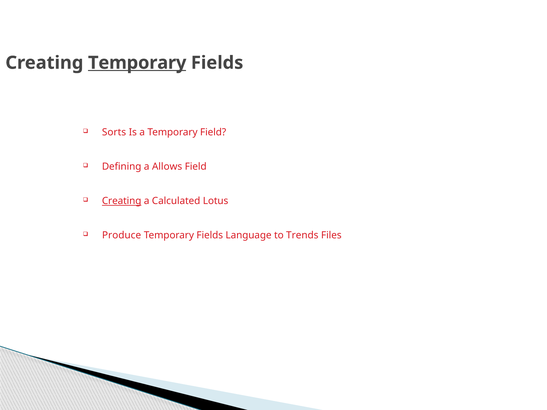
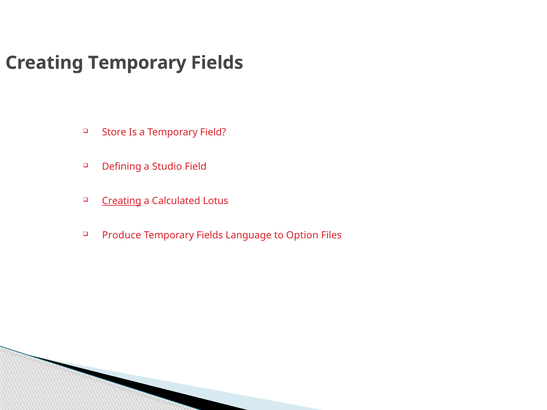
Temporary underline: present -> none (137, 63)
Sorts: Sorts -> Store (114, 132)
Allows: Allows -> Studio (167, 167)
Trends: Trends -> Option (302, 236)
